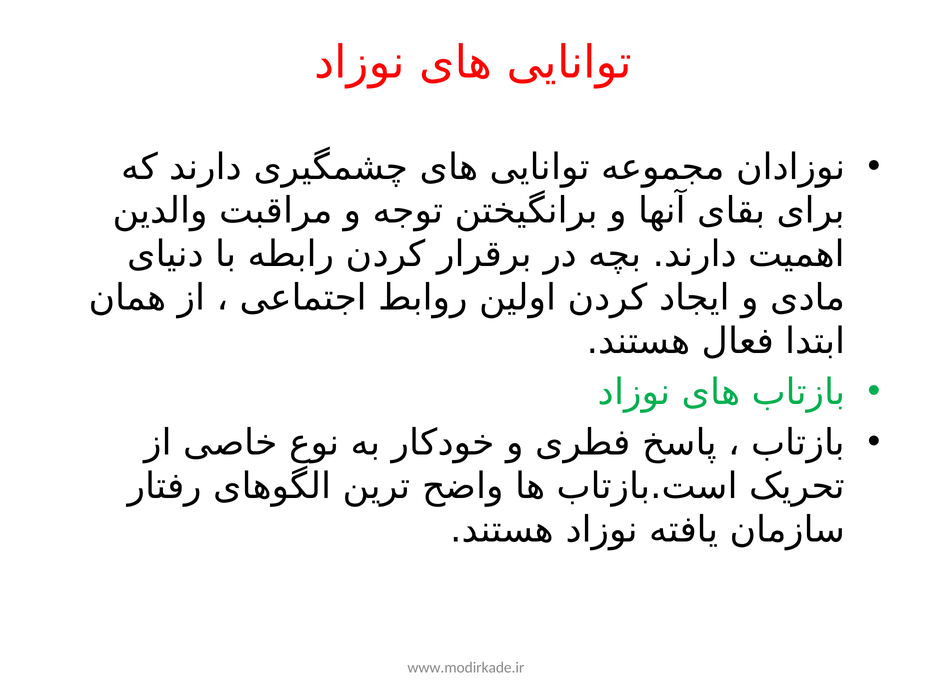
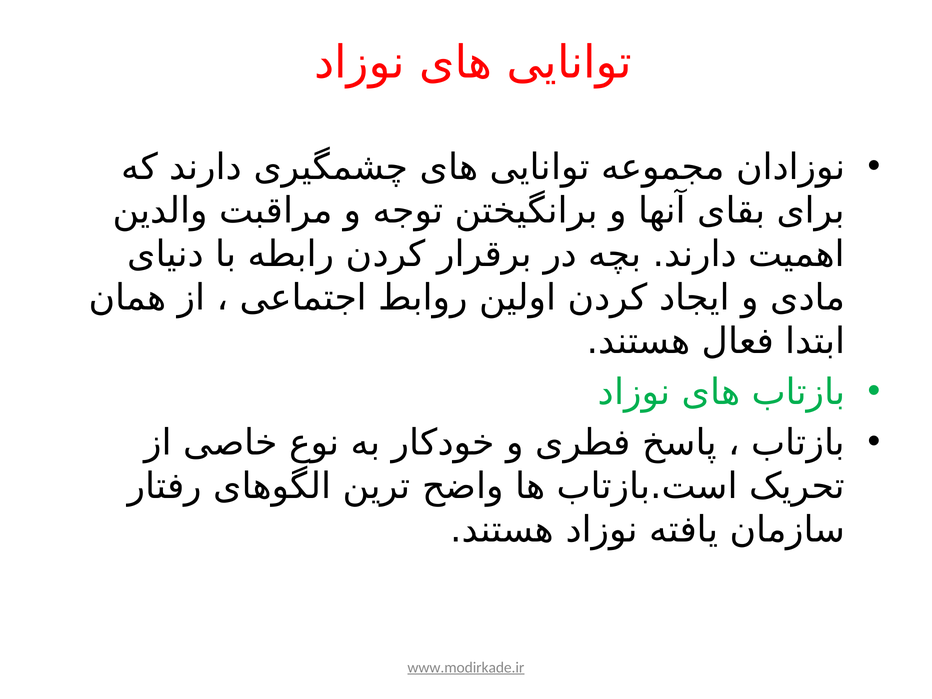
www.modirkade.ir underline: none -> present (466, 667)
